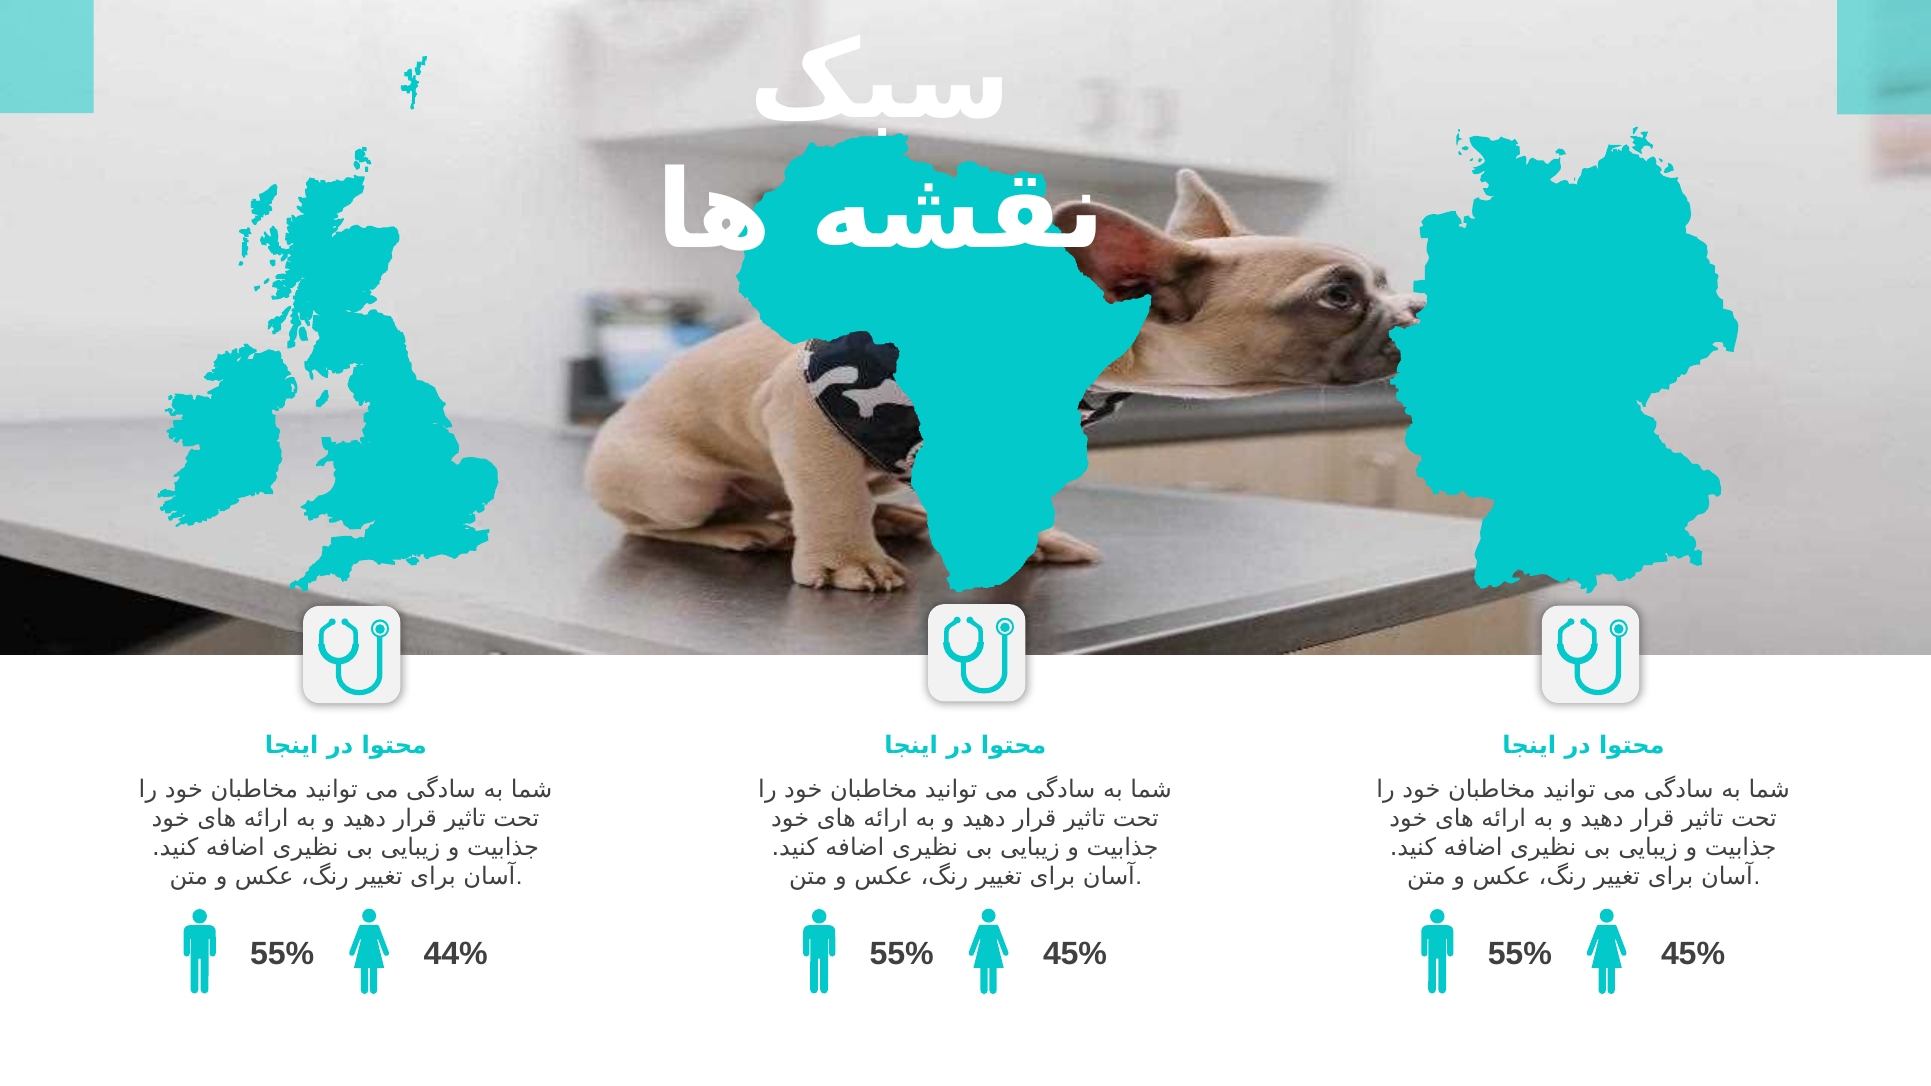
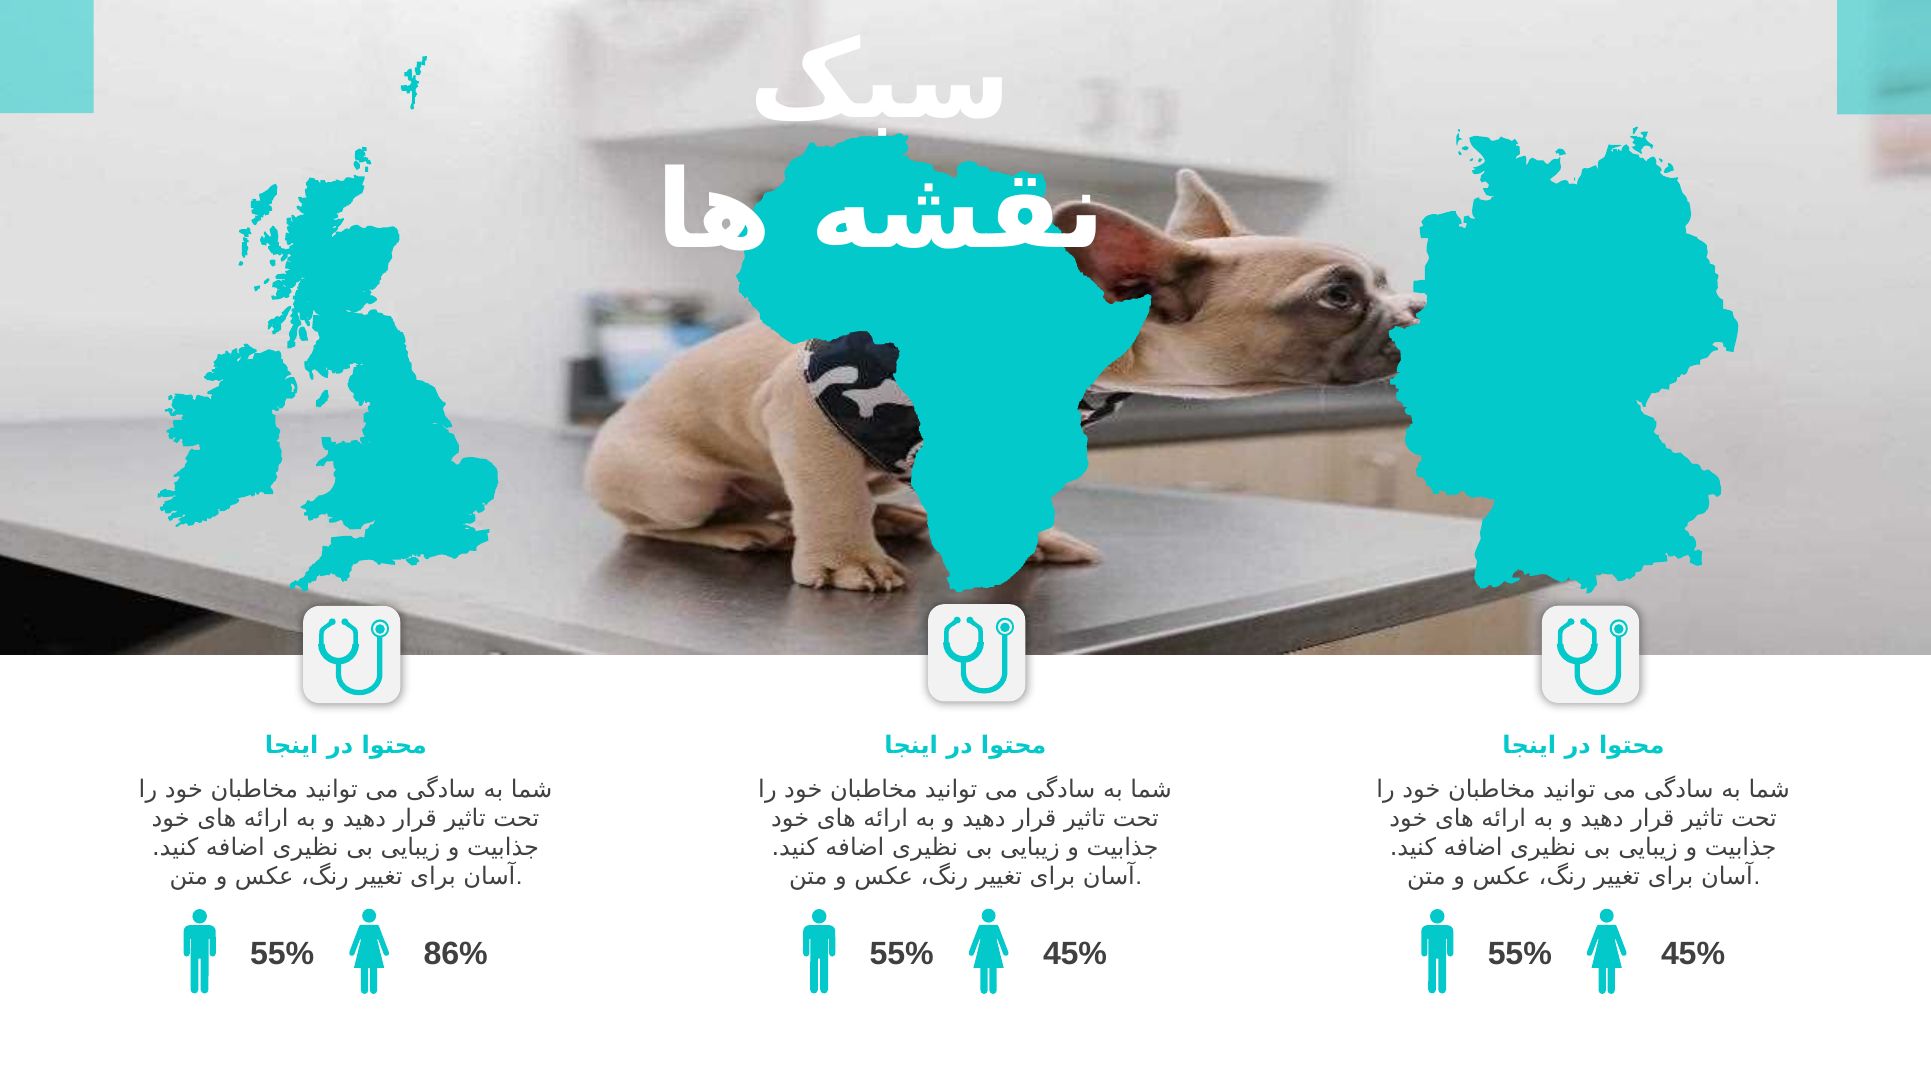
44%: 44% -> 86% (456, 954)
